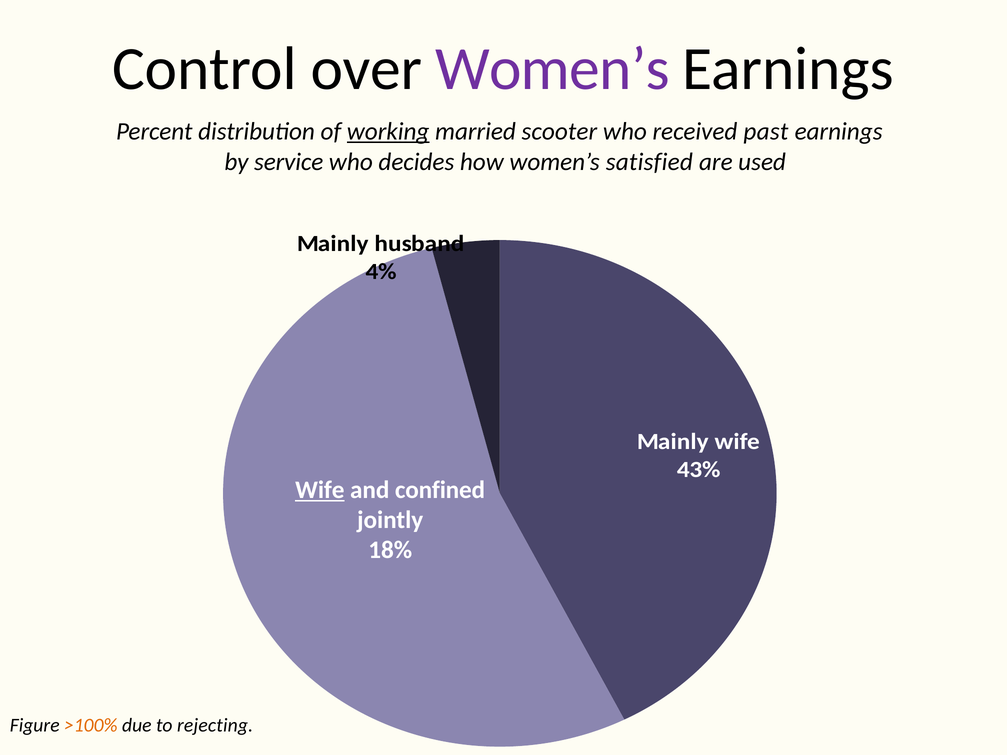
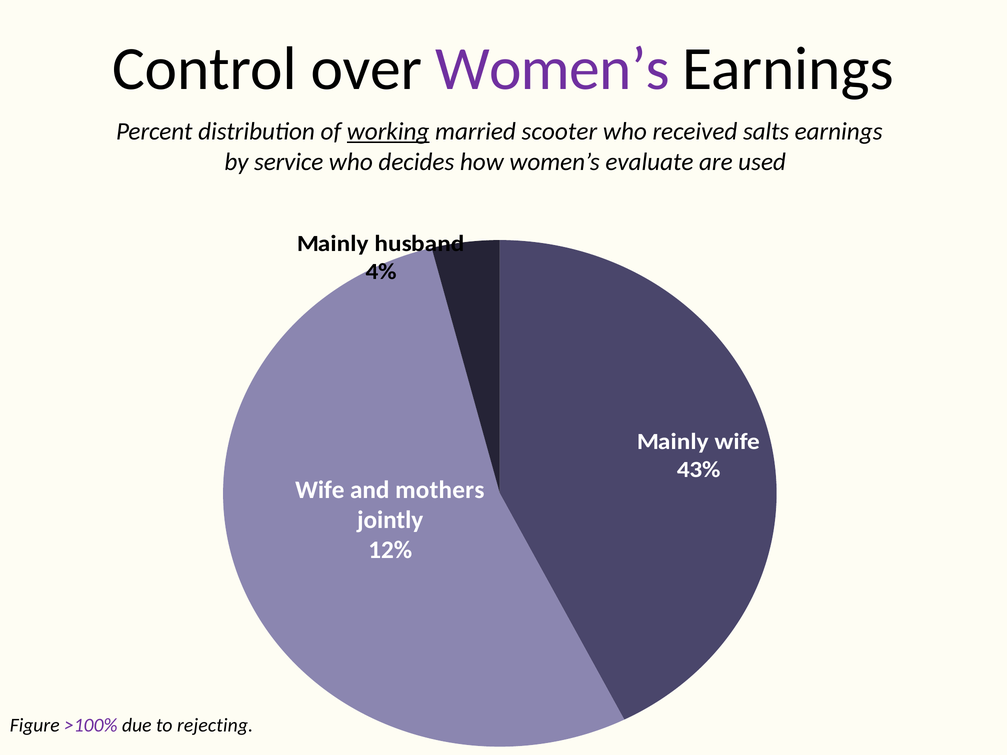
past: past -> salts (766, 132)
satisfied: satisfied -> evaluate (649, 162)
Wife underline: present -> none (320, 490)
confined: confined -> mothers (440, 490)
18%: 18% -> 12% (390, 550)
>100% colour: orange -> purple (91, 725)
